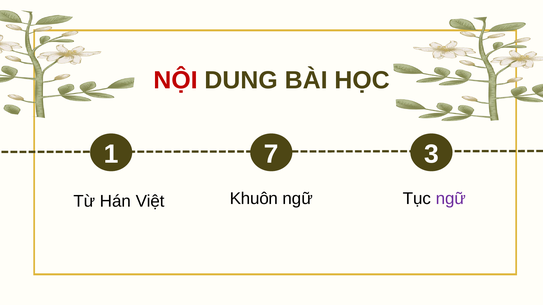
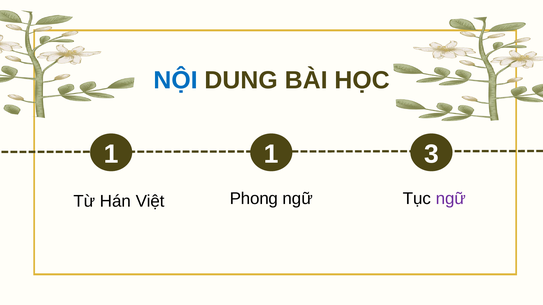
NỘI colour: red -> blue (176, 81)
1 7: 7 -> 1 (271, 154)
Khuôn: Khuôn -> Phong (254, 199)
